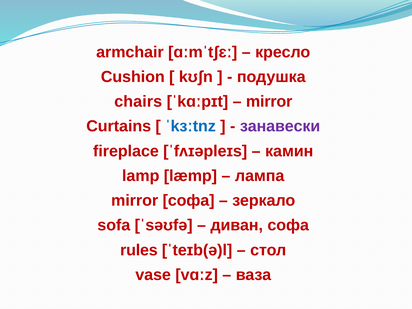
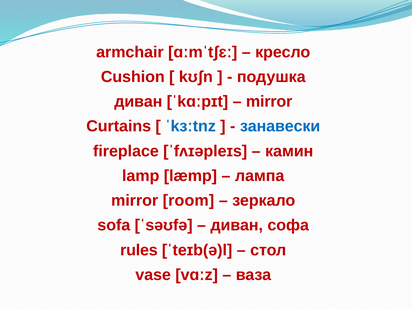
chairs: chairs -> диван (138, 102)
занавески colour: purple -> blue (280, 126)
mirror софа: софа -> room (188, 201)
